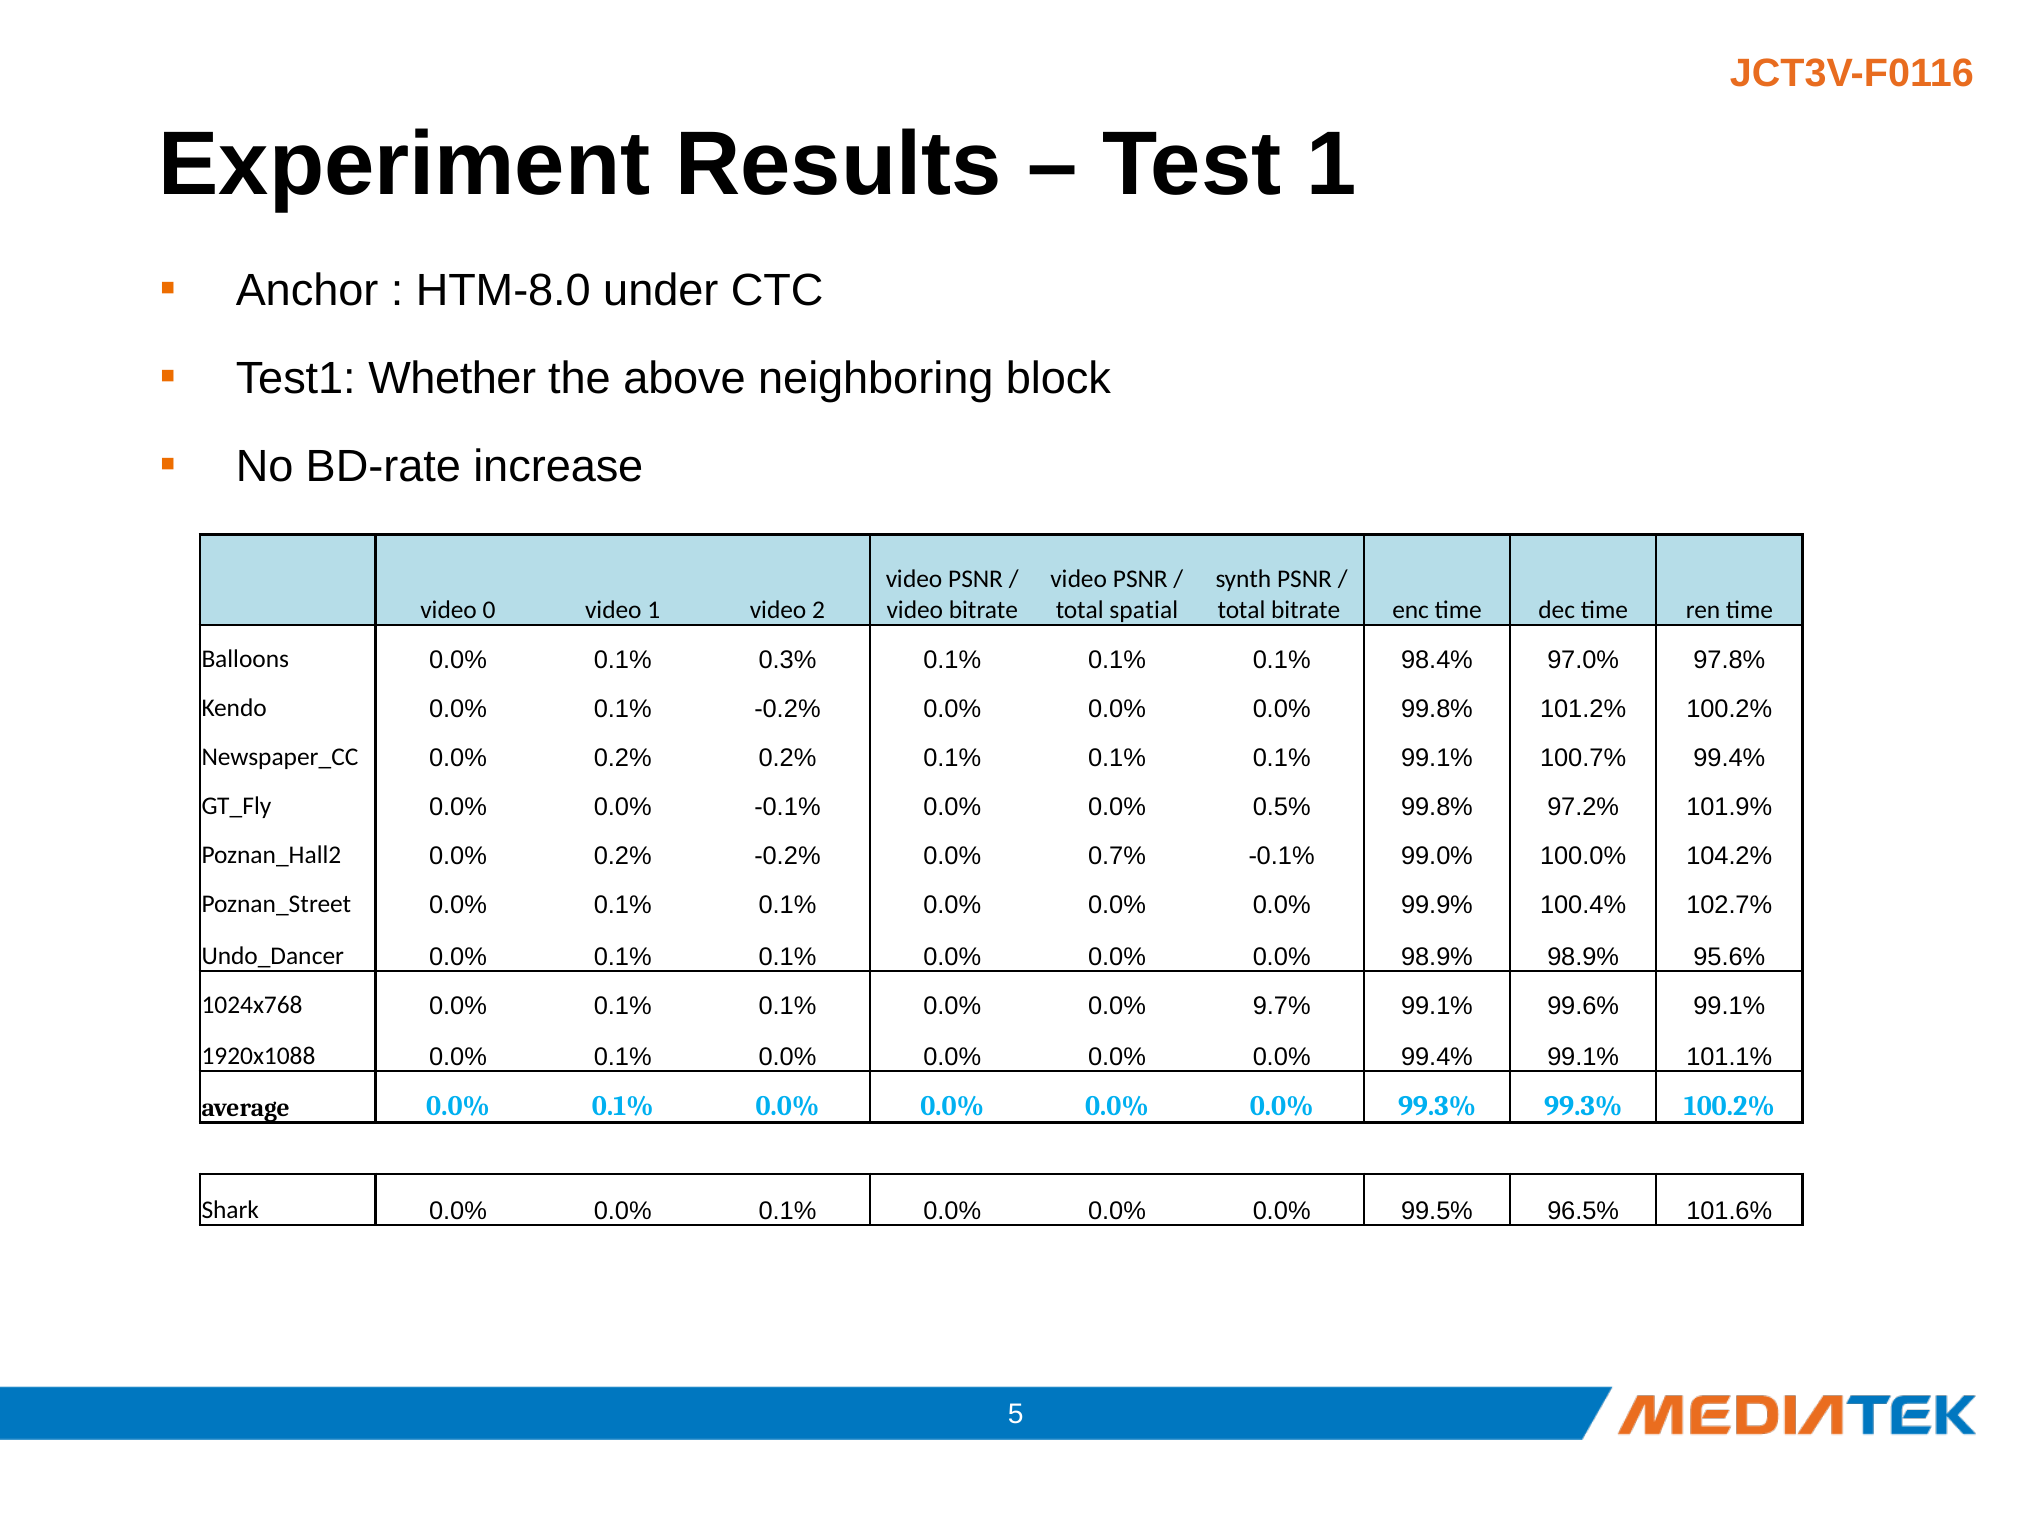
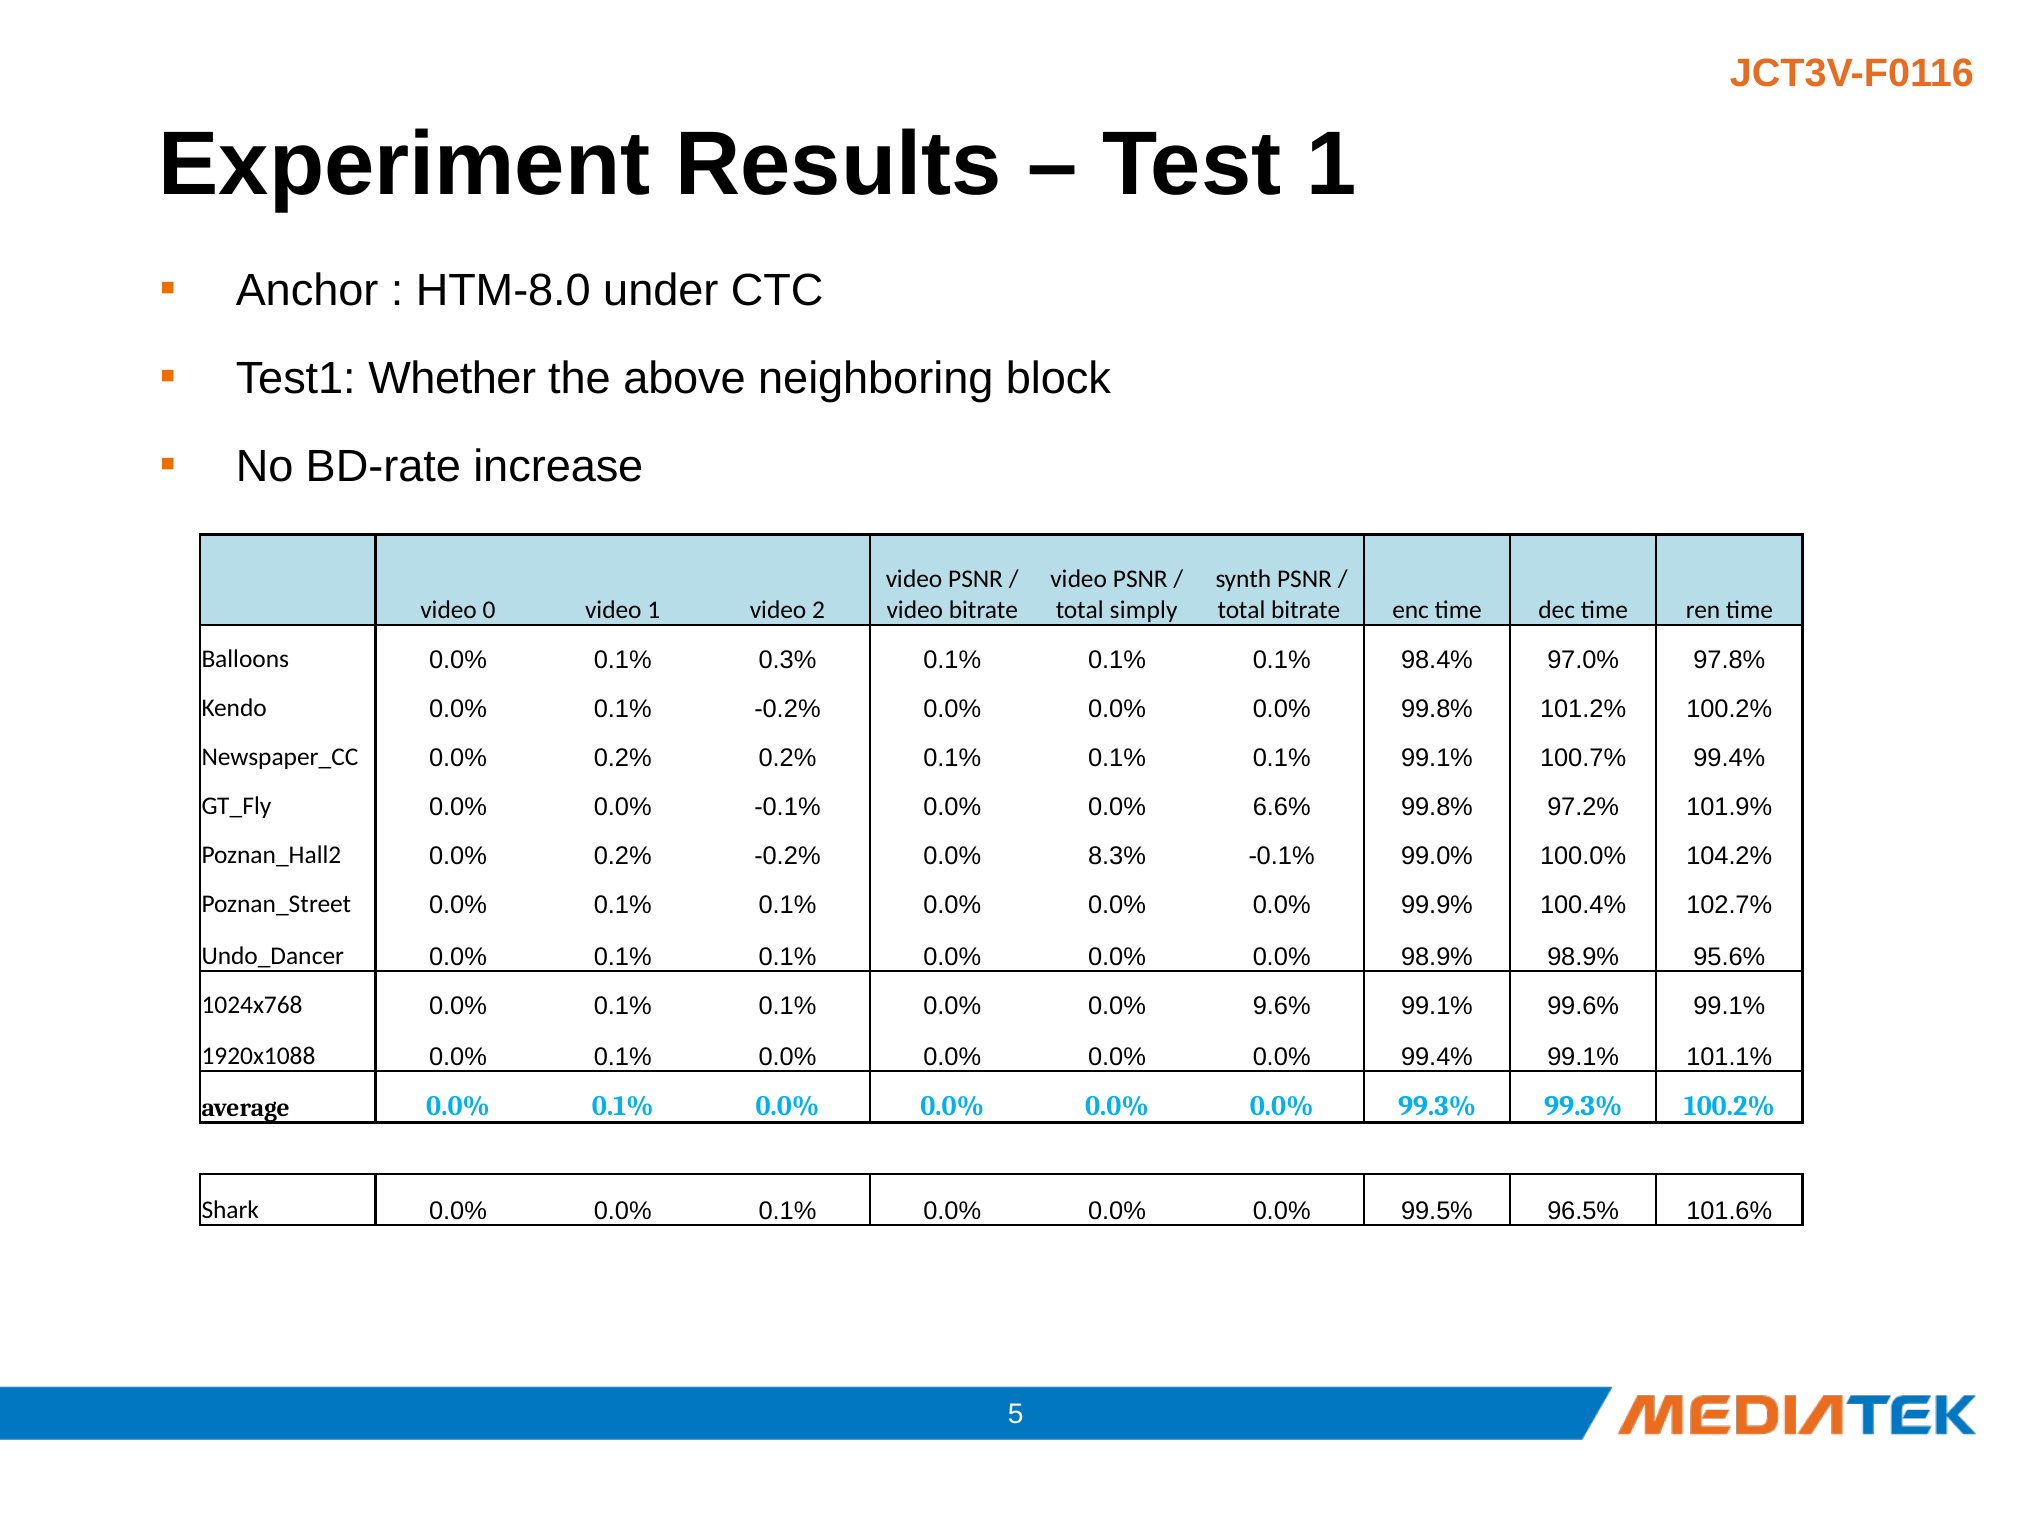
spatial: spatial -> simply (1144, 610)
0.5%: 0.5% -> 6.6% (1282, 808)
0.7%: 0.7% -> 8.3% (1117, 857)
9.7%: 9.7% -> 9.6% (1282, 1006)
